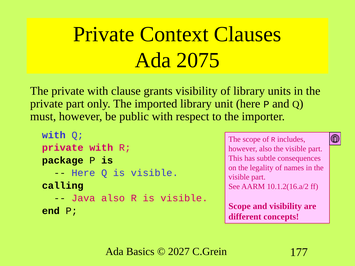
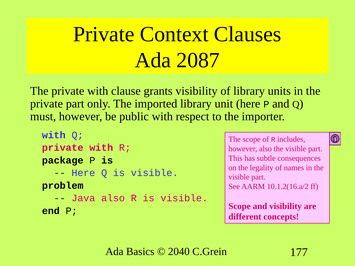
2075: 2075 -> 2087 (198, 60)
calling: calling -> problem (63, 186)
2027: 2027 -> 2040 (179, 252)
